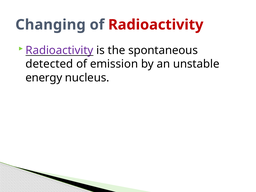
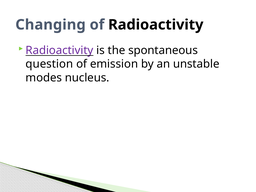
Radioactivity colour: red -> black (156, 25)
detected: detected -> question (49, 64)
energy: energy -> modes (44, 78)
